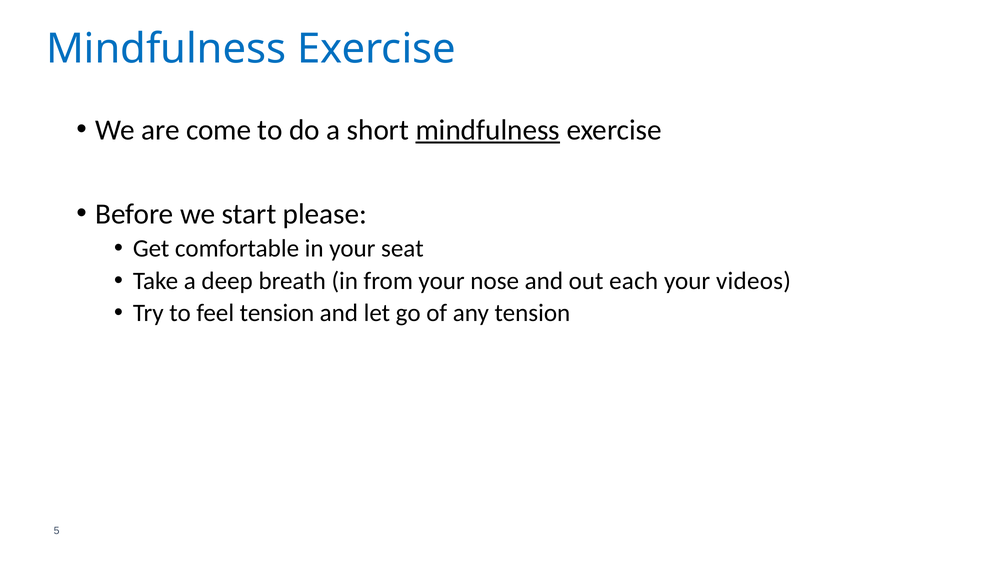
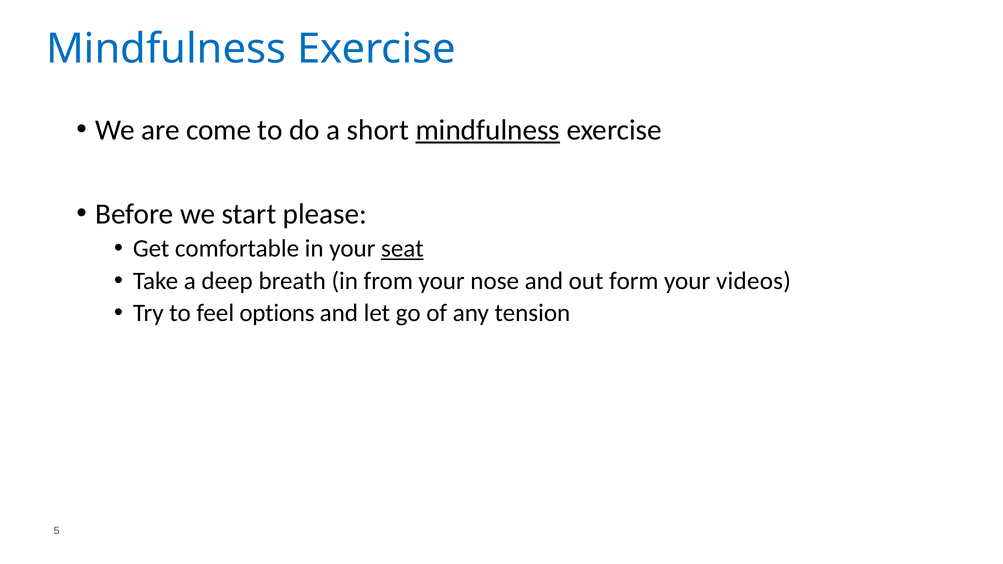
seat underline: none -> present (402, 249)
each: each -> form (634, 281)
feel tension: tension -> options (277, 313)
